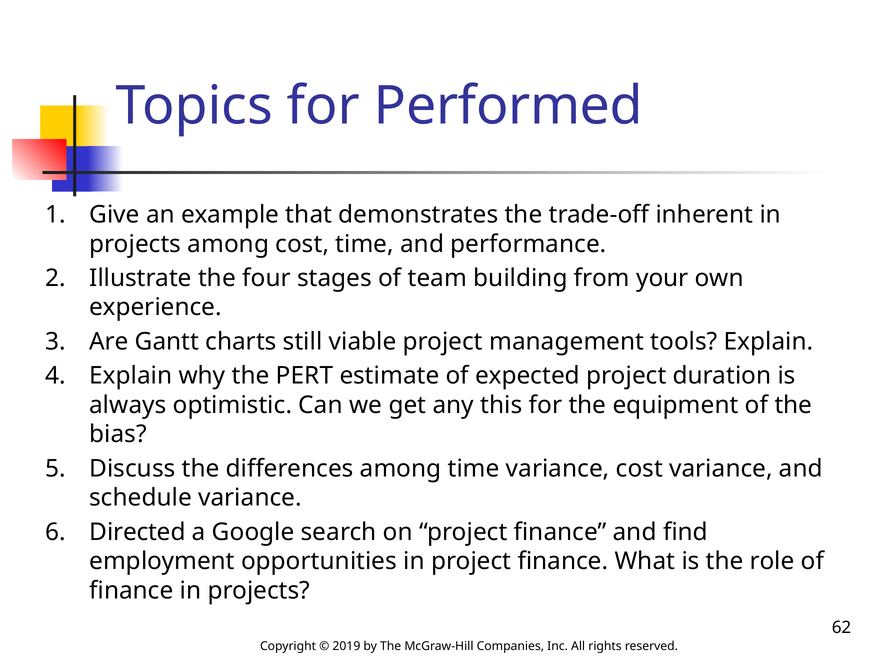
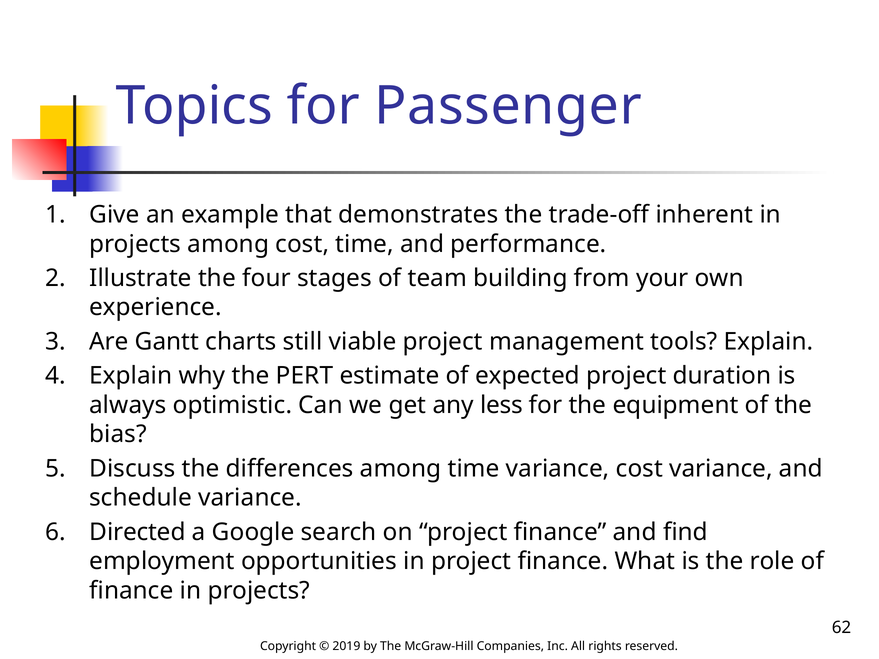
Performed: Performed -> Passenger (508, 106)
this: this -> less (502, 405)
